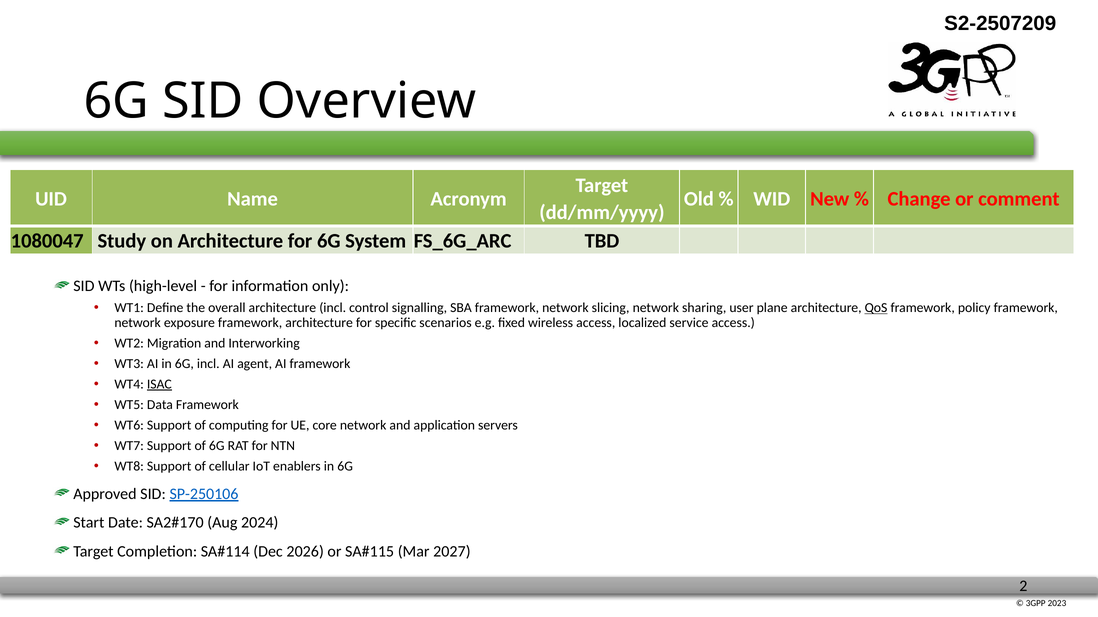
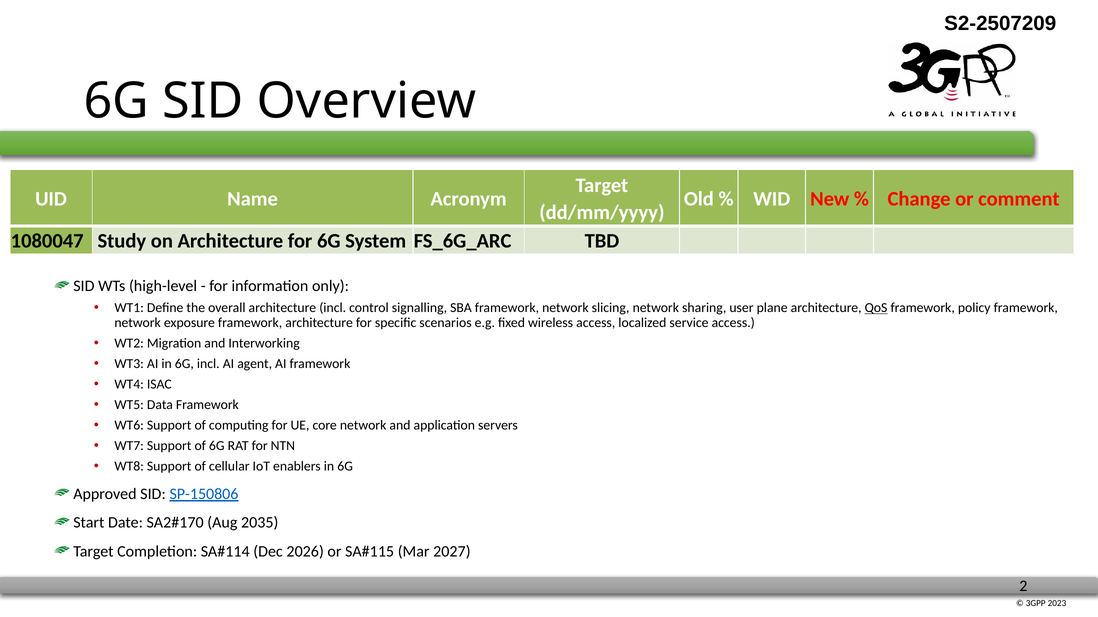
ISAC underline: present -> none (159, 385)
SP-250106: SP-250106 -> SP-150806 (204, 494)
2024: 2024 -> 2035 (260, 523)
